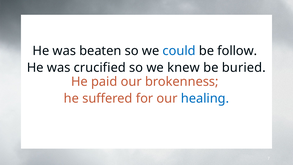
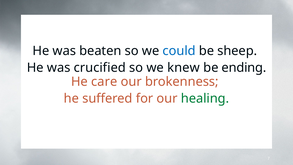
follow: follow -> sheep (237, 51)
buried: buried -> ending (244, 68)
paid: paid -> care (104, 82)
healing colour: blue -> green (205, 98)
